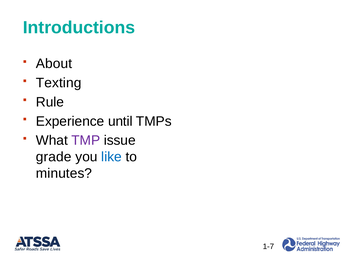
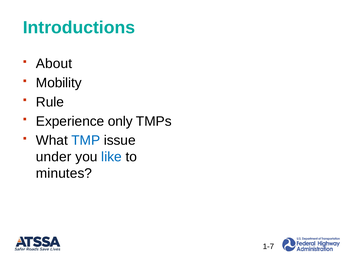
Texting: Texting -> Mobility (59, 83)
until: until -> only (120, 121)
TMP colour: purple -> blue (86, 140)
grade: grade -> under (54, 157)
